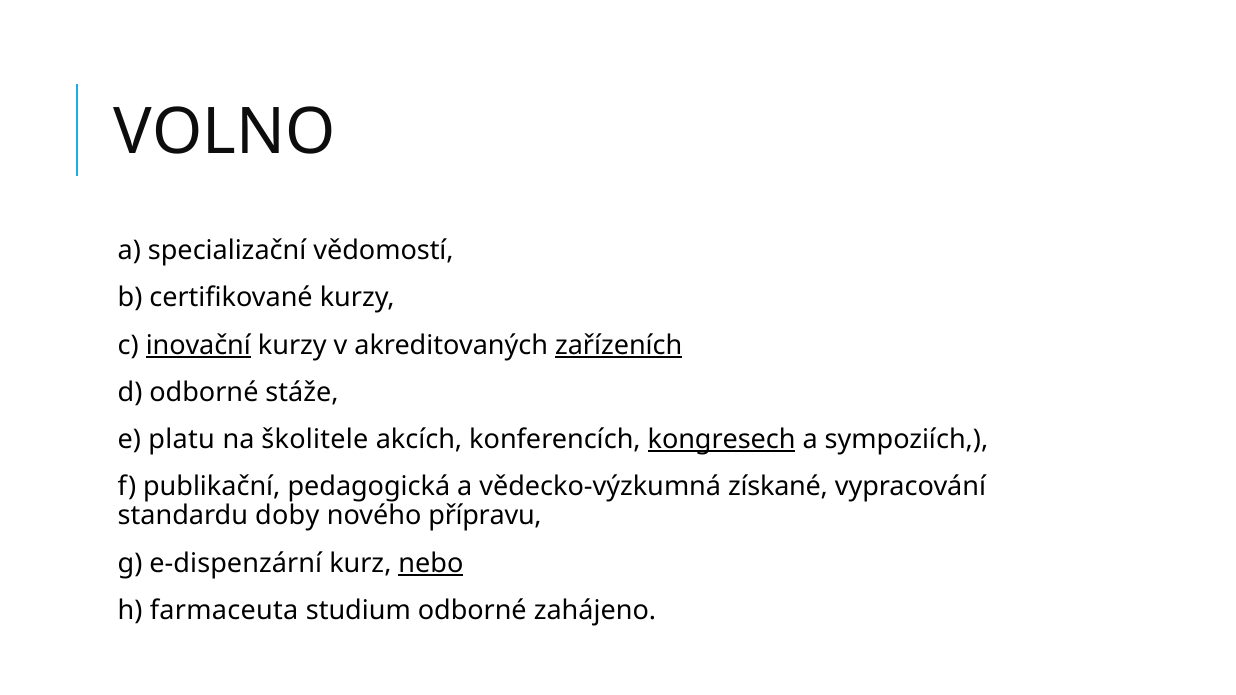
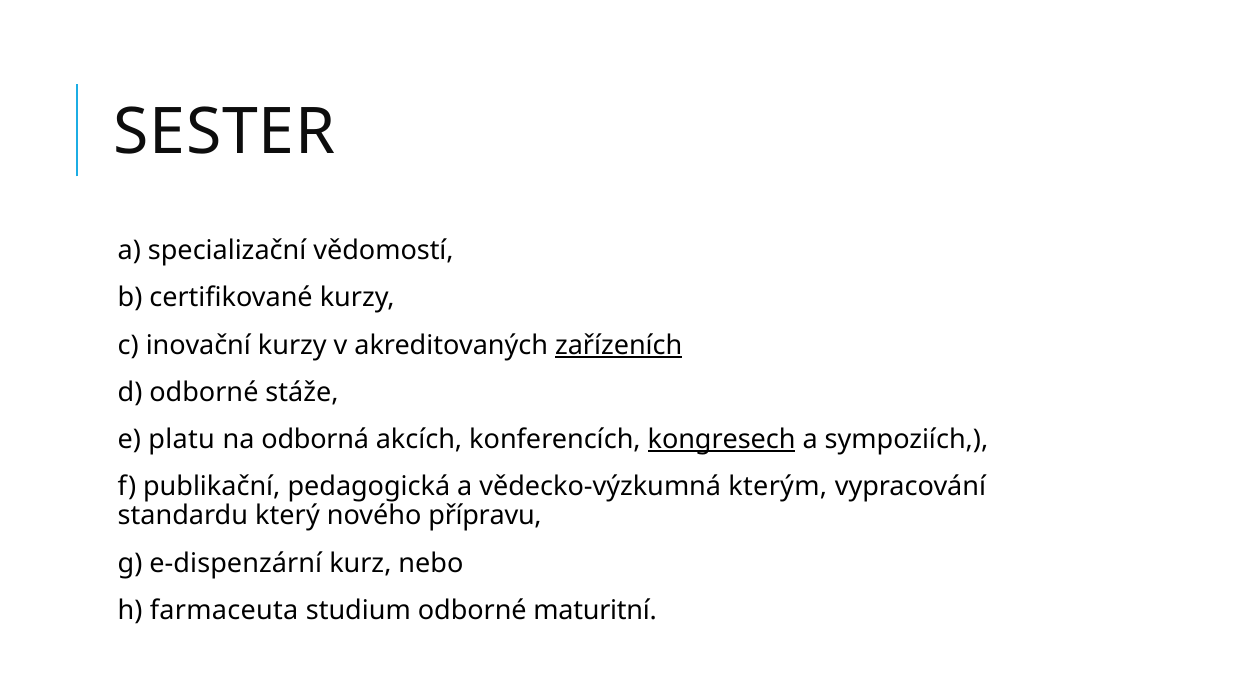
VOLNO: VOLNO -> SESTER (225, 133)
inovační underline: present -> none (198, 345)
školitele: školitele -> odborná (315, 440)
získané: získané -> kterým (778, 487)
doby: doby -> který (287, 516)
nebo underline: present -> none (431, 563)
zahájeno: zahájeno -> maturitní (595, 611)
